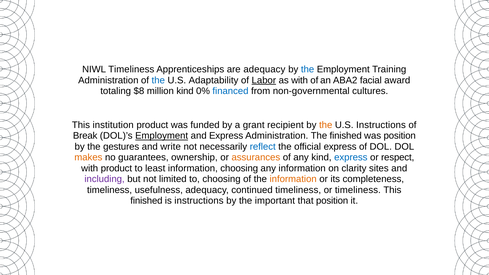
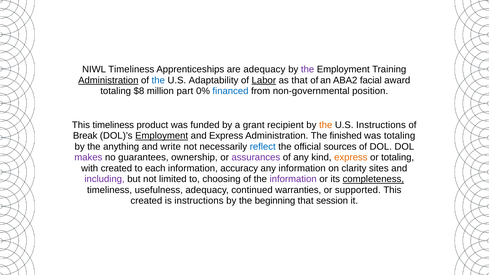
the colour: blue -> purple (308, 69)
Administration underline: none -> present (108, 80)
as with: with -> that (300, 80)
million kind: kind -> part (185, 91)
cultures: cultures -> position (370, 91)
This institution: institution -> timeliness (113, 125)
was position: position -> totaling (400, 136)
gestures: gestures -> anything (121, 147)
official express: express -> sources (340, 147)
makes colour: orange -> purple (88, 158)
assurances colour: orange -> purple (256, 158)
express colour: blue -> orange (351, 158)
or respect: respect -> totaling (398, 158)
with product: product -> created (116, 168)
least: least -> each (155, 168)
information choosing: choosing -> accuracy (239, 168)
information colour: orange -> purple (293, 179)
completeness underline: none -> present (373, 179)
continued timeliness: timeliness -> warranties (298, 190)
or timeliness: timeliness -> supported (358, 190)
finished: finished -> created (146, 201)
important: important -> beginning (275, 201)
that position: position -> session (332, 201)
